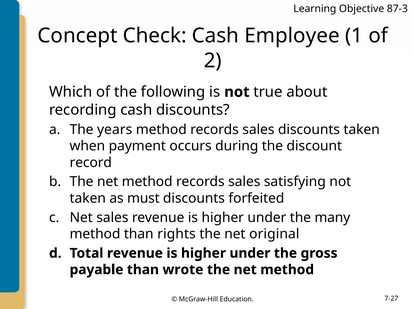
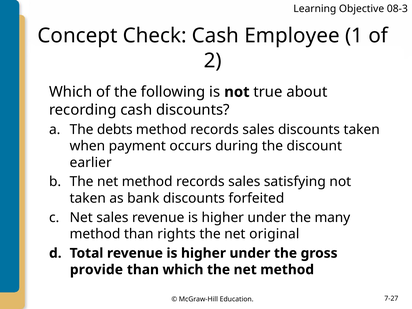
87-3: 87-3 -> 08-3 (397, 9)
years: years -> debts (115, 130)
record: record -> earlier (91, 163)
must: must -> bank (143, 198)
payable: payable -> provide (96, 270)
than wrote: wrote -> which (183, 270)
